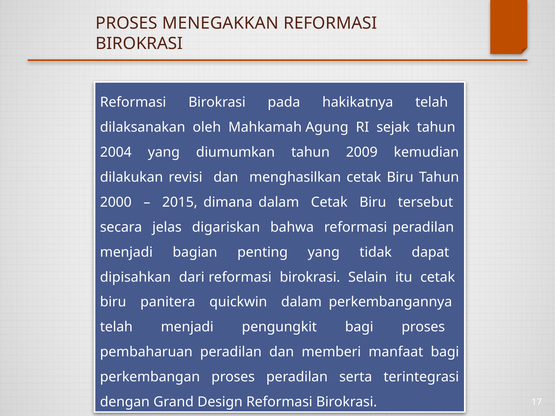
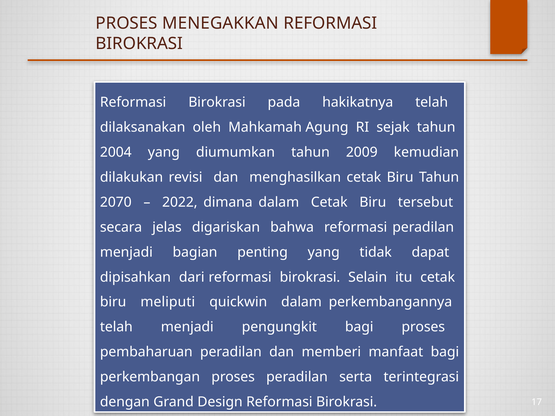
2000: 2000 -> 2070 (116, 202)
2015: 2015 -> 2022 (180, 202)
panitera: panitera -> meliputi (168, 302)
